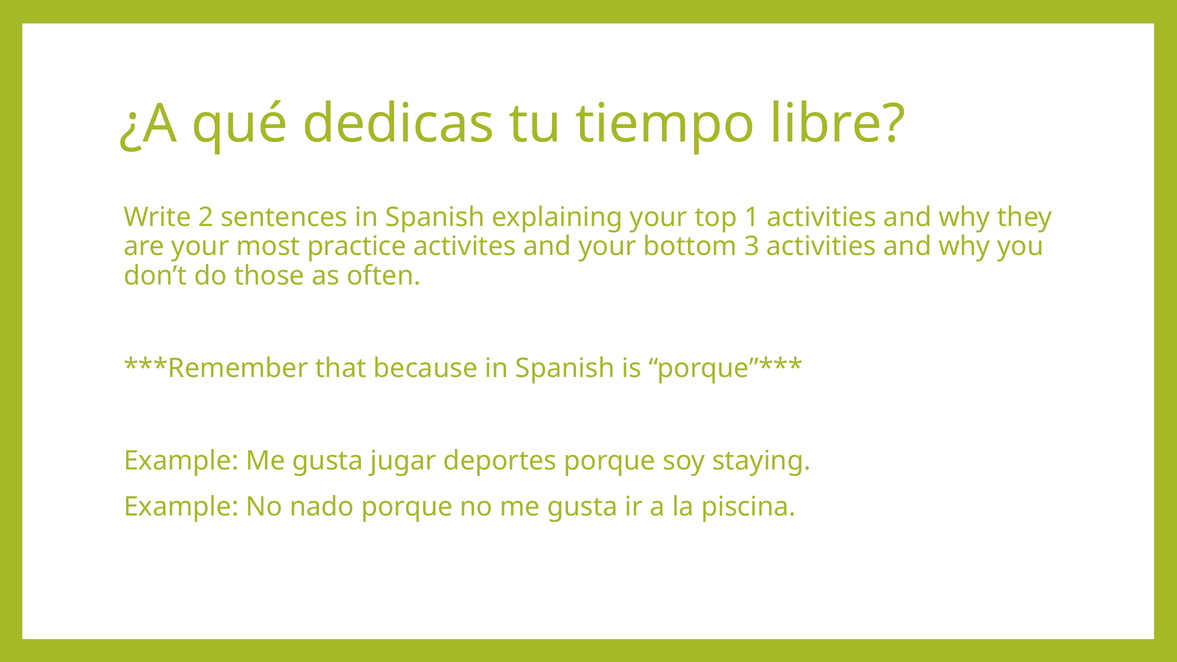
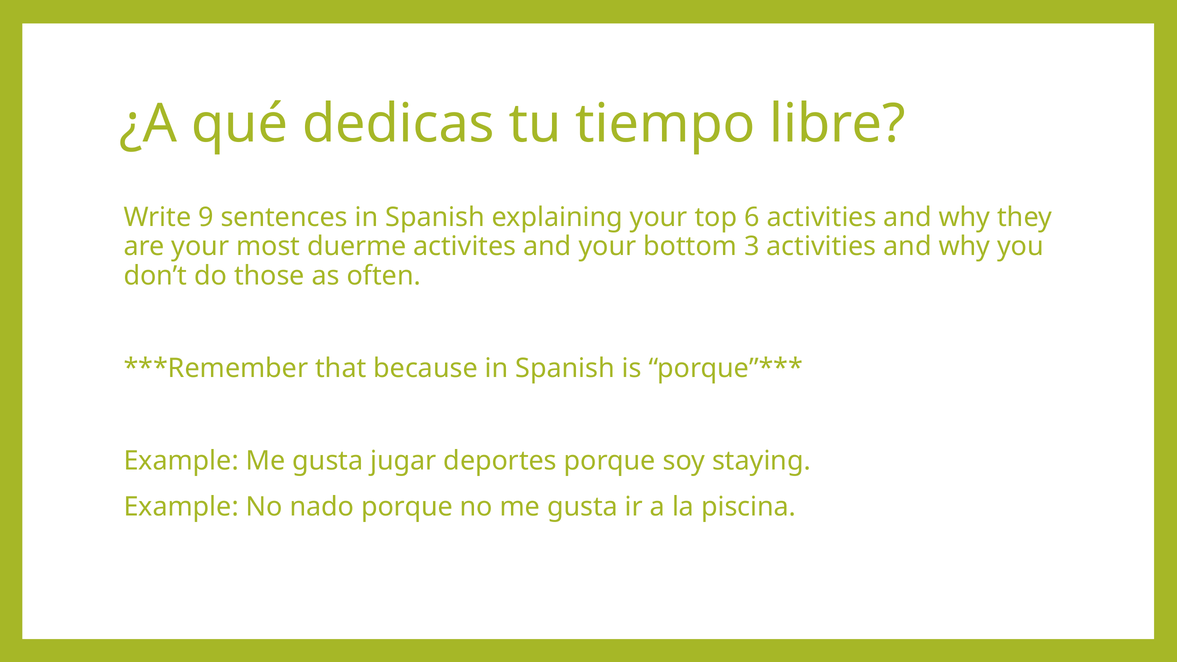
2: 2 -> 9 (206, 217)
1: 1 -> 6 (752, 217)
practice: practice -> duerme (357, 247)
